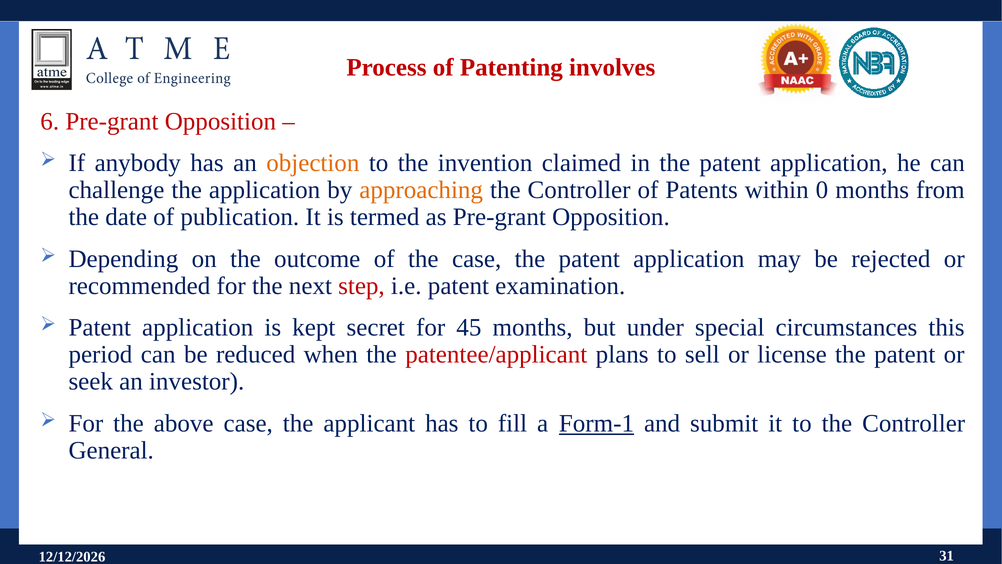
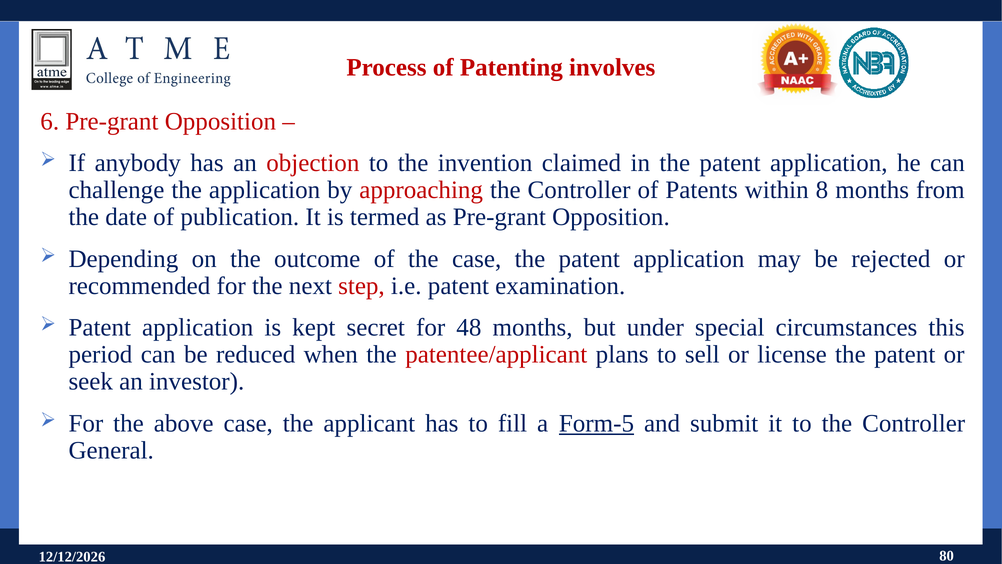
objection colour: orange -> red (313, 163)
approaching colour: orange -> red (421, 190)
0: 0 -> 8 (822, 190)
45: 45 -> 48 (469, 327)
Form-1: Form-1 -> Form-5 (596, 423)
31: 31 -> 80 (947, 555)
